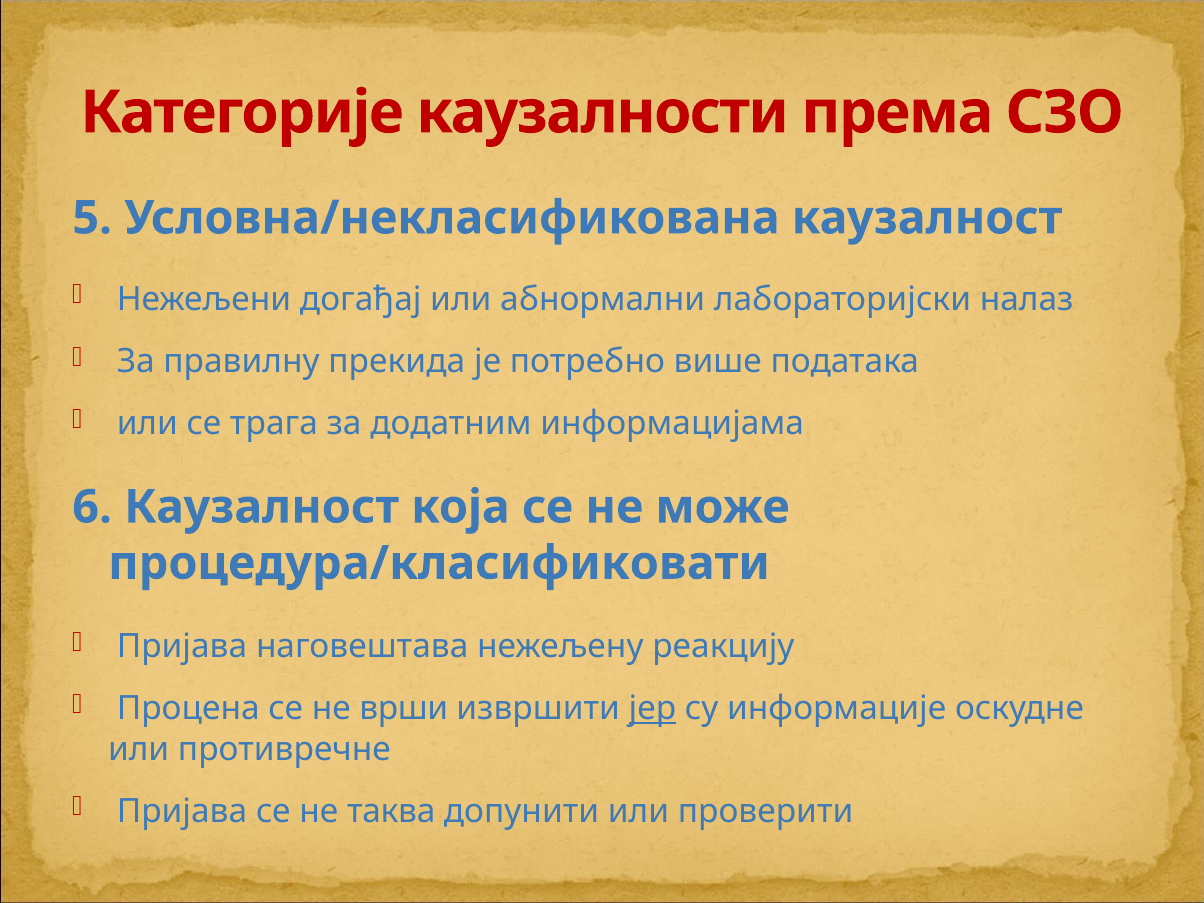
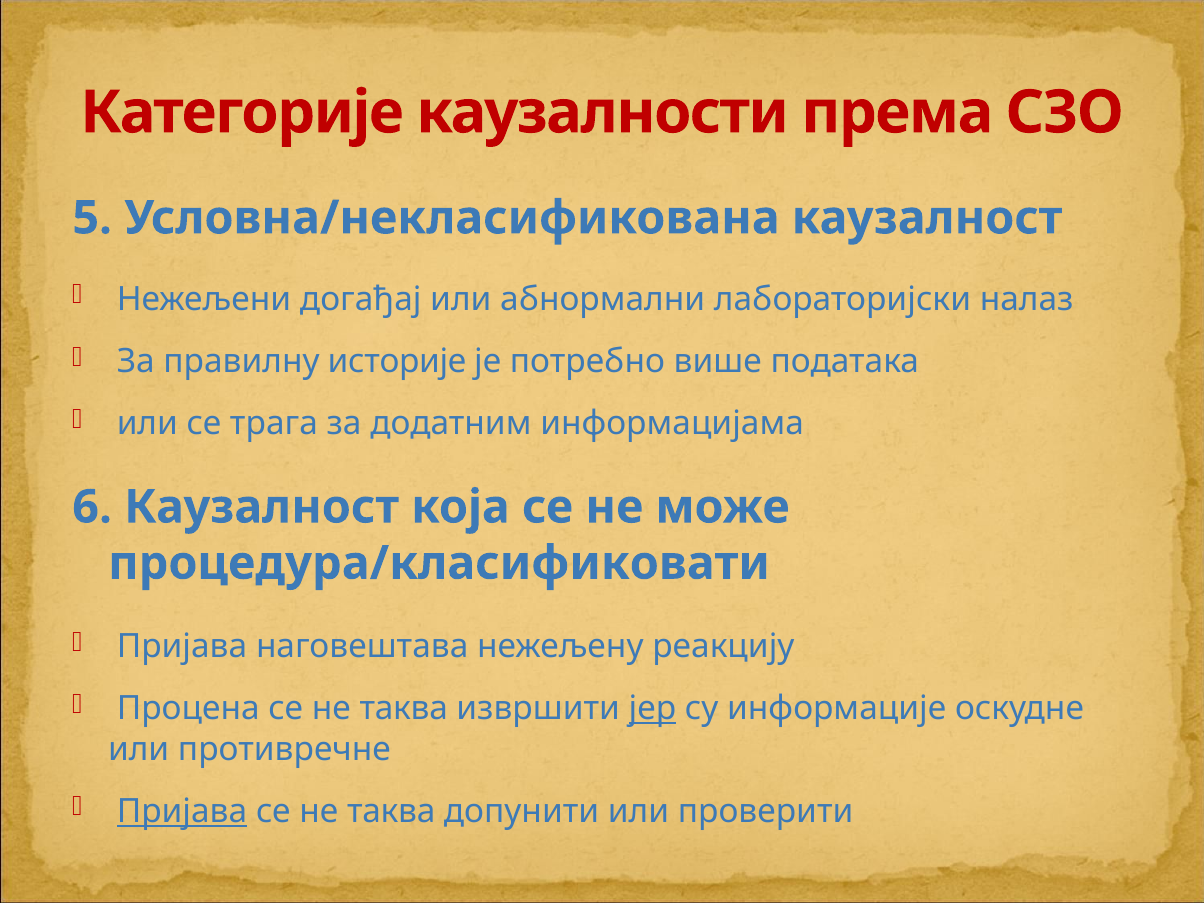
прекида: прекида -> историје (397, 362)
Процена се не врши: врши -> таква (404, 709)
Пријава underline: none -> present (182, 811)
